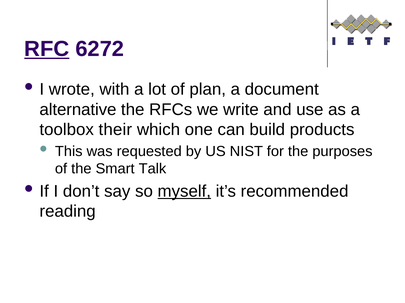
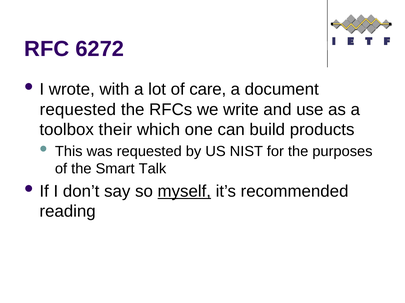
RFC underline: present -> none (47, 49)
plan: plan -> care (208, 89)
alternative: alternative -> requested (78, 110)
